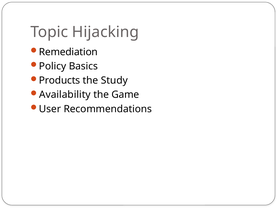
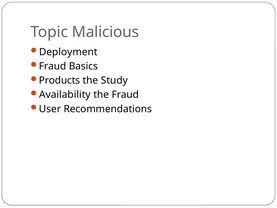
Hijacking: Hijacking -> Malicious (106, 32)
Remediation: Remediation -> Deployment (68, 52)
Policy: Policy -> Fraud (53, 66)
the Game: Game -> Fraud (125, 95)
